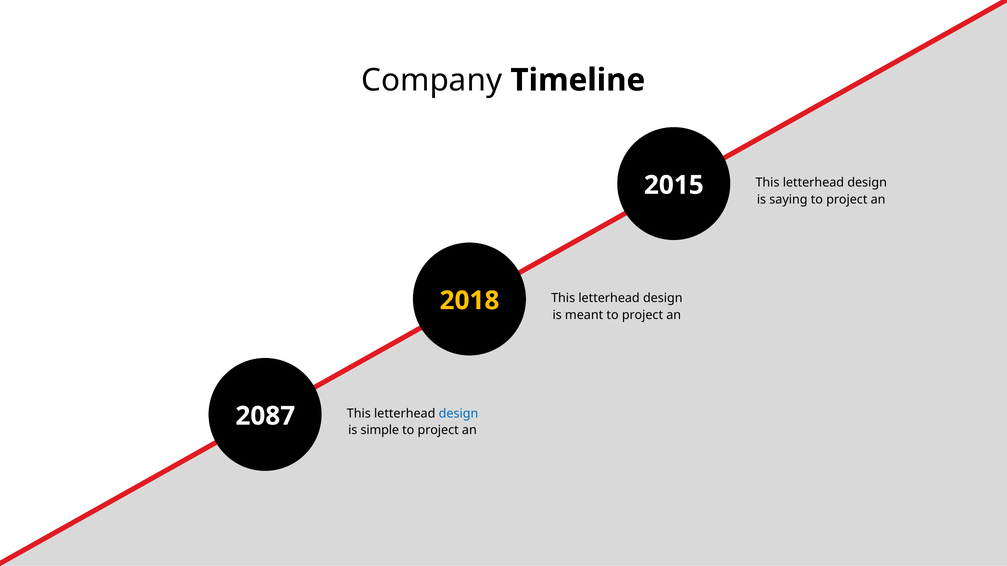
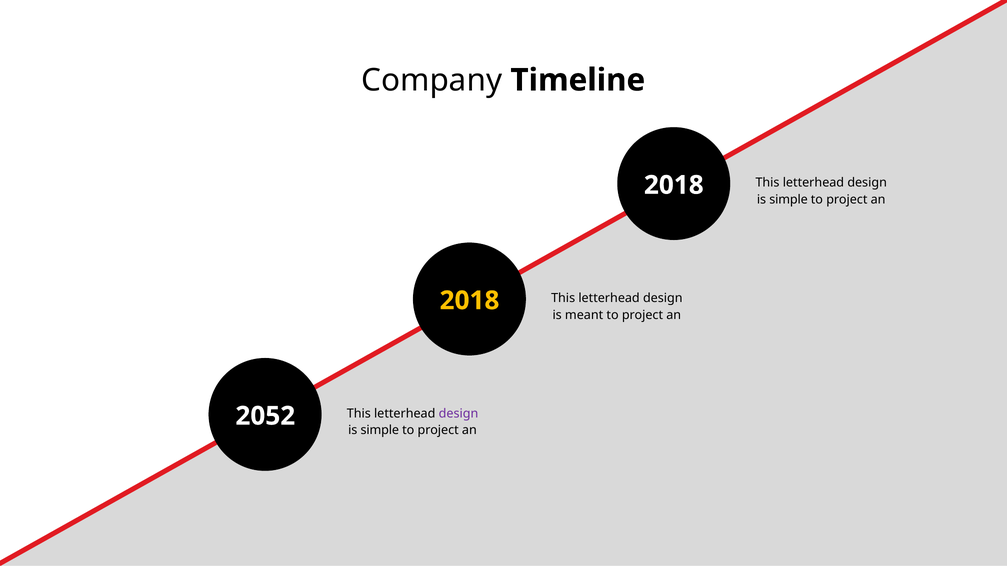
2015: 2015 -> 2018 (674, 185)
saying: saying -> simple (789, 200)
design colour: blue -> purple (458, 414)
2087: 2087 -> 2052 (265, 416)
